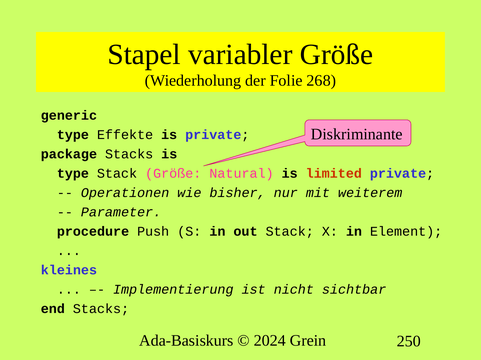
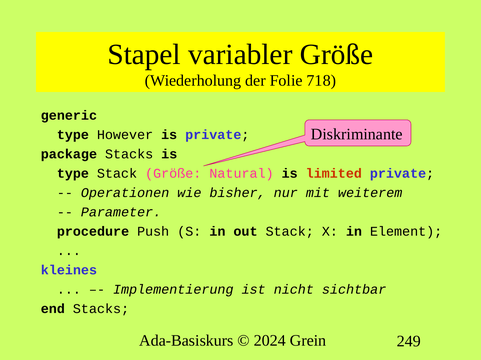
268: 268 -> 718 (321, 81)
Effekte: Effekte -> However (125, 135)
250: 250 -> 249 (409, 342)
